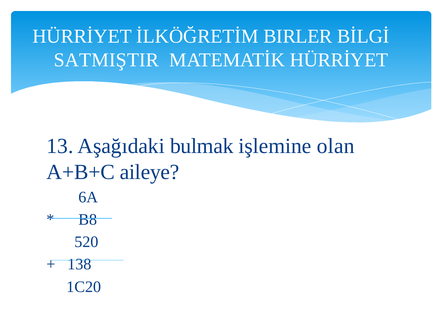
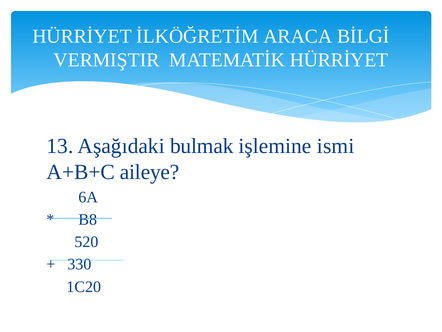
BIRLER: BIRLER -> ARACA (298, 36)
SATMIŞTIR: SATMIŞTIR -> VERMIŞTIR (106, 60)
olan: olan -> ismi (336, 146)
138: 138 -> 330 (80, 264)
